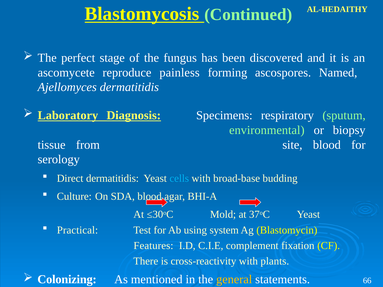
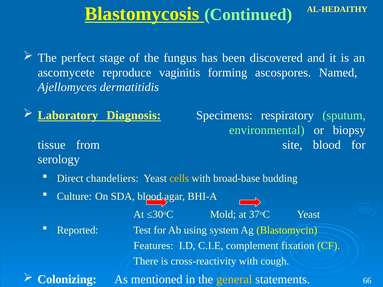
painless: painless -> vaginitis (180, 73)
Direct dermatitidis: dermatitidis -> chandeliers (112, 178)
cells colour: light blue -> yellow (179, 178)
Practical: Practical -> Reported (78, 230)
plants: plants -> cough (275, 261)
